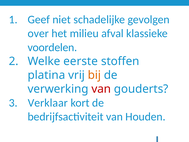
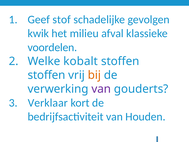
niet: niet -> stof (62, 20)
over: over -> kwik (38, 33)
eerste: eerste -> kobalt (81, 61)
platina: platina -> stoffen (46, 75)
van colour: red -> purple (101, 89)
